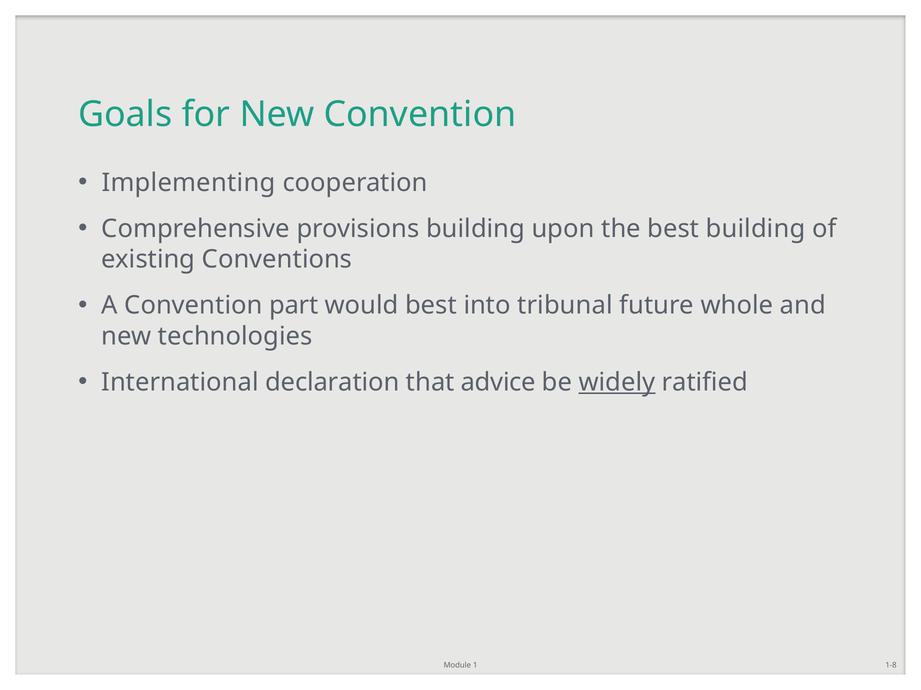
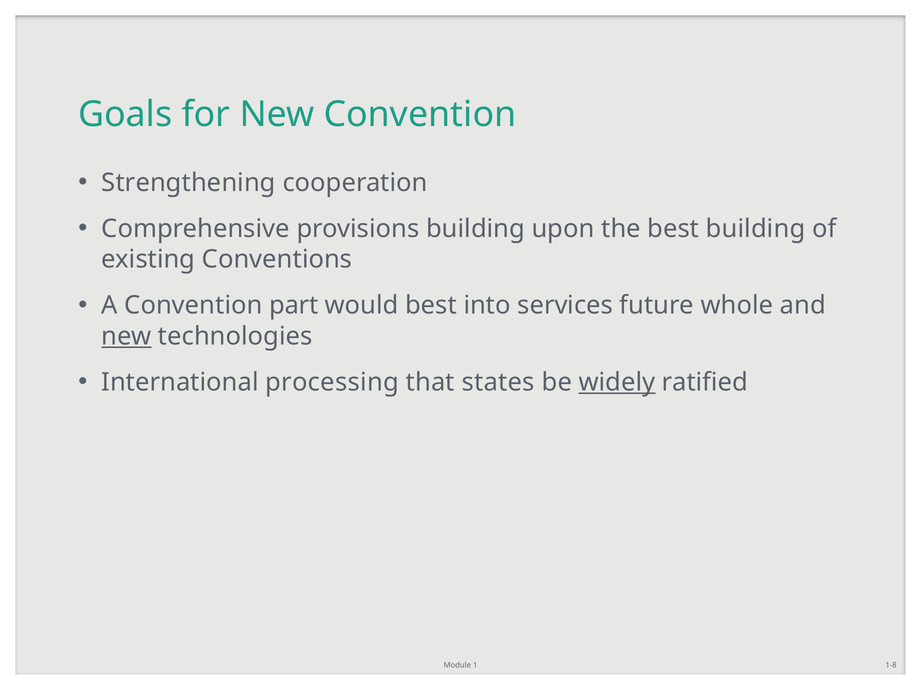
Implementing: Implementing -> Strengthening (189, 183)
tribunal: tribunal -> services (565, 306)
new underline: none -> present (126, 337)
declaration: declaration -> processing (332, 383)
advice: advice -> states (498, 383)
